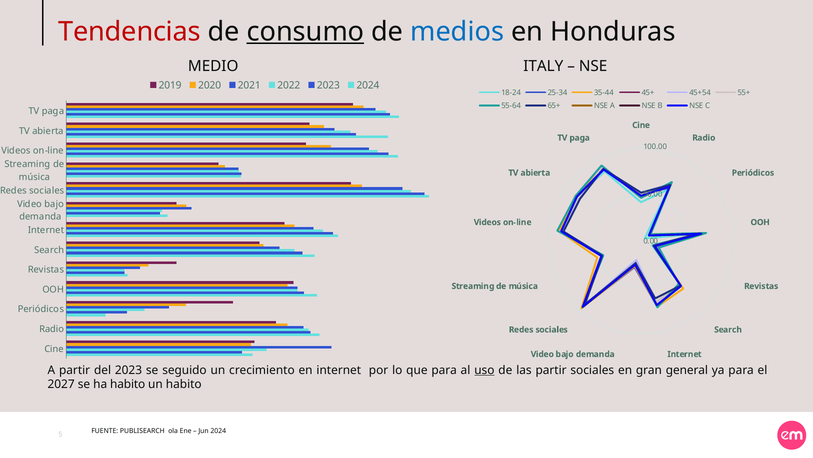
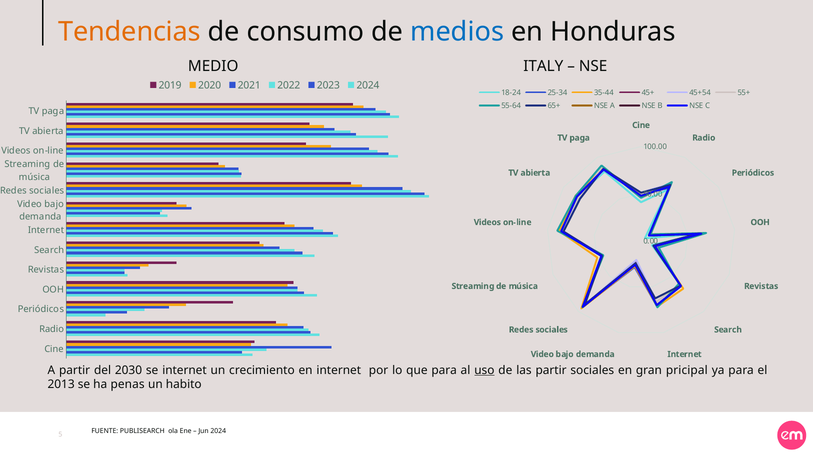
Tendencias colour: red -> orange (130, 32)
consumo underline: present -> none (305, 32)
del 2023: 2023 -> 2030 (128, 370)
se seguido: seguido -> internet (184, 370)
general: general -> pricipal (687, 370)
2027: 2027 -> 2013 (61, 384)
ha habito: habito -> penas (128, 384)
